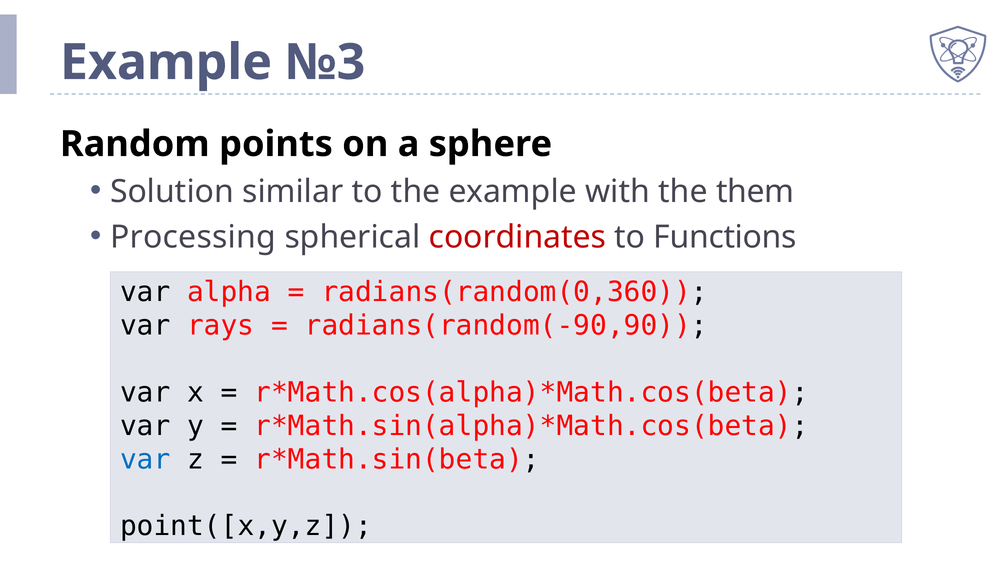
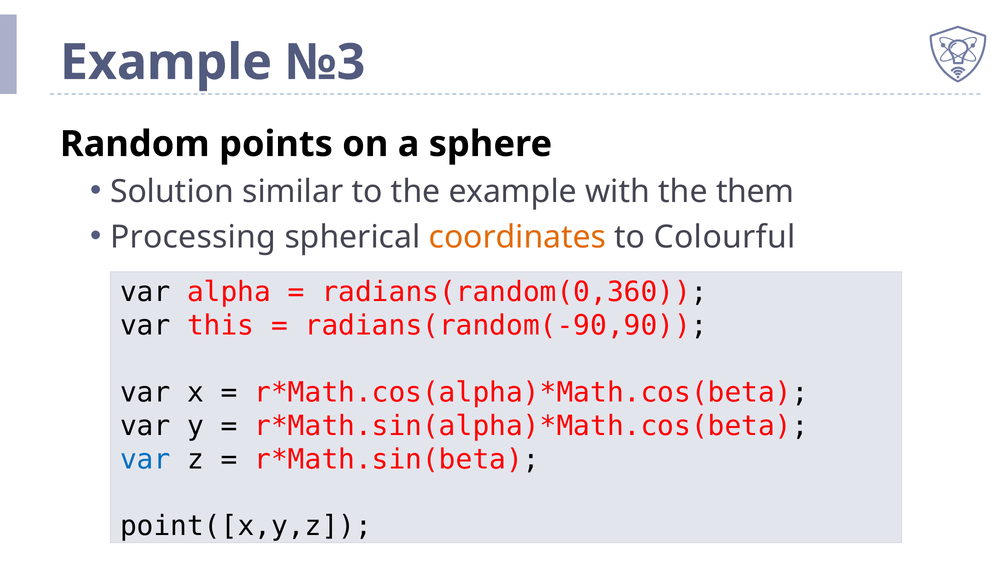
coordinates colour: red -> orange (517, 237)
Functions: Functions -> Colourful (725, 237)
rays: rays -> this (221, 325)
